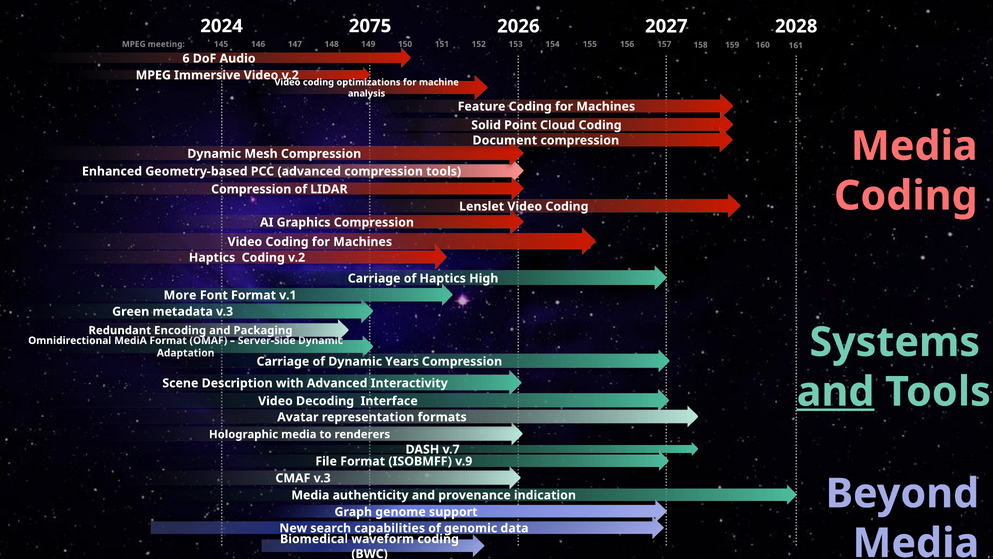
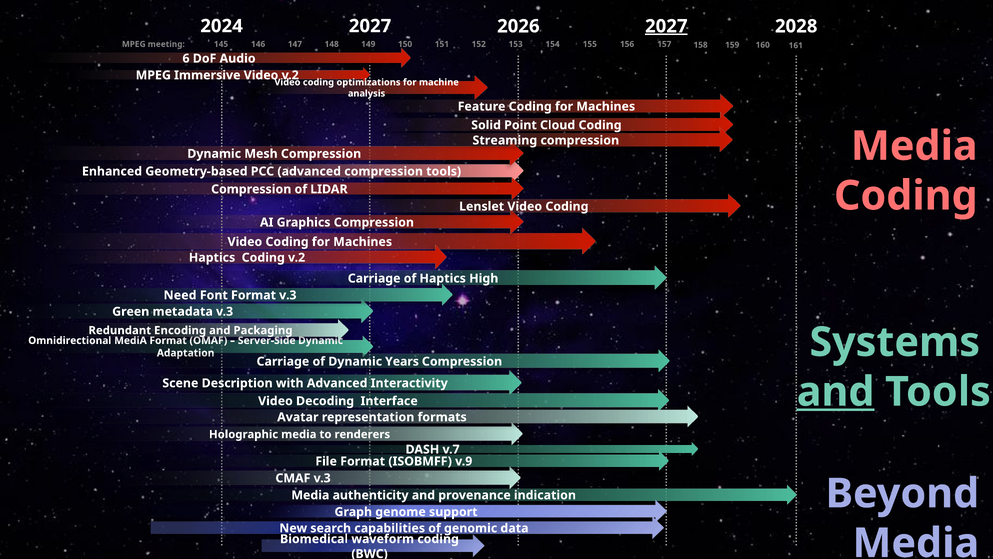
2024 2075: 2075 -> 2027 (370, 26)
2027 underline: none -> present (666, 26)
Document: Document -> Streaming (505, 140)
More: More -> Need (180, 295)
Format v.1: v.1 -> v.3 (288, 295)
